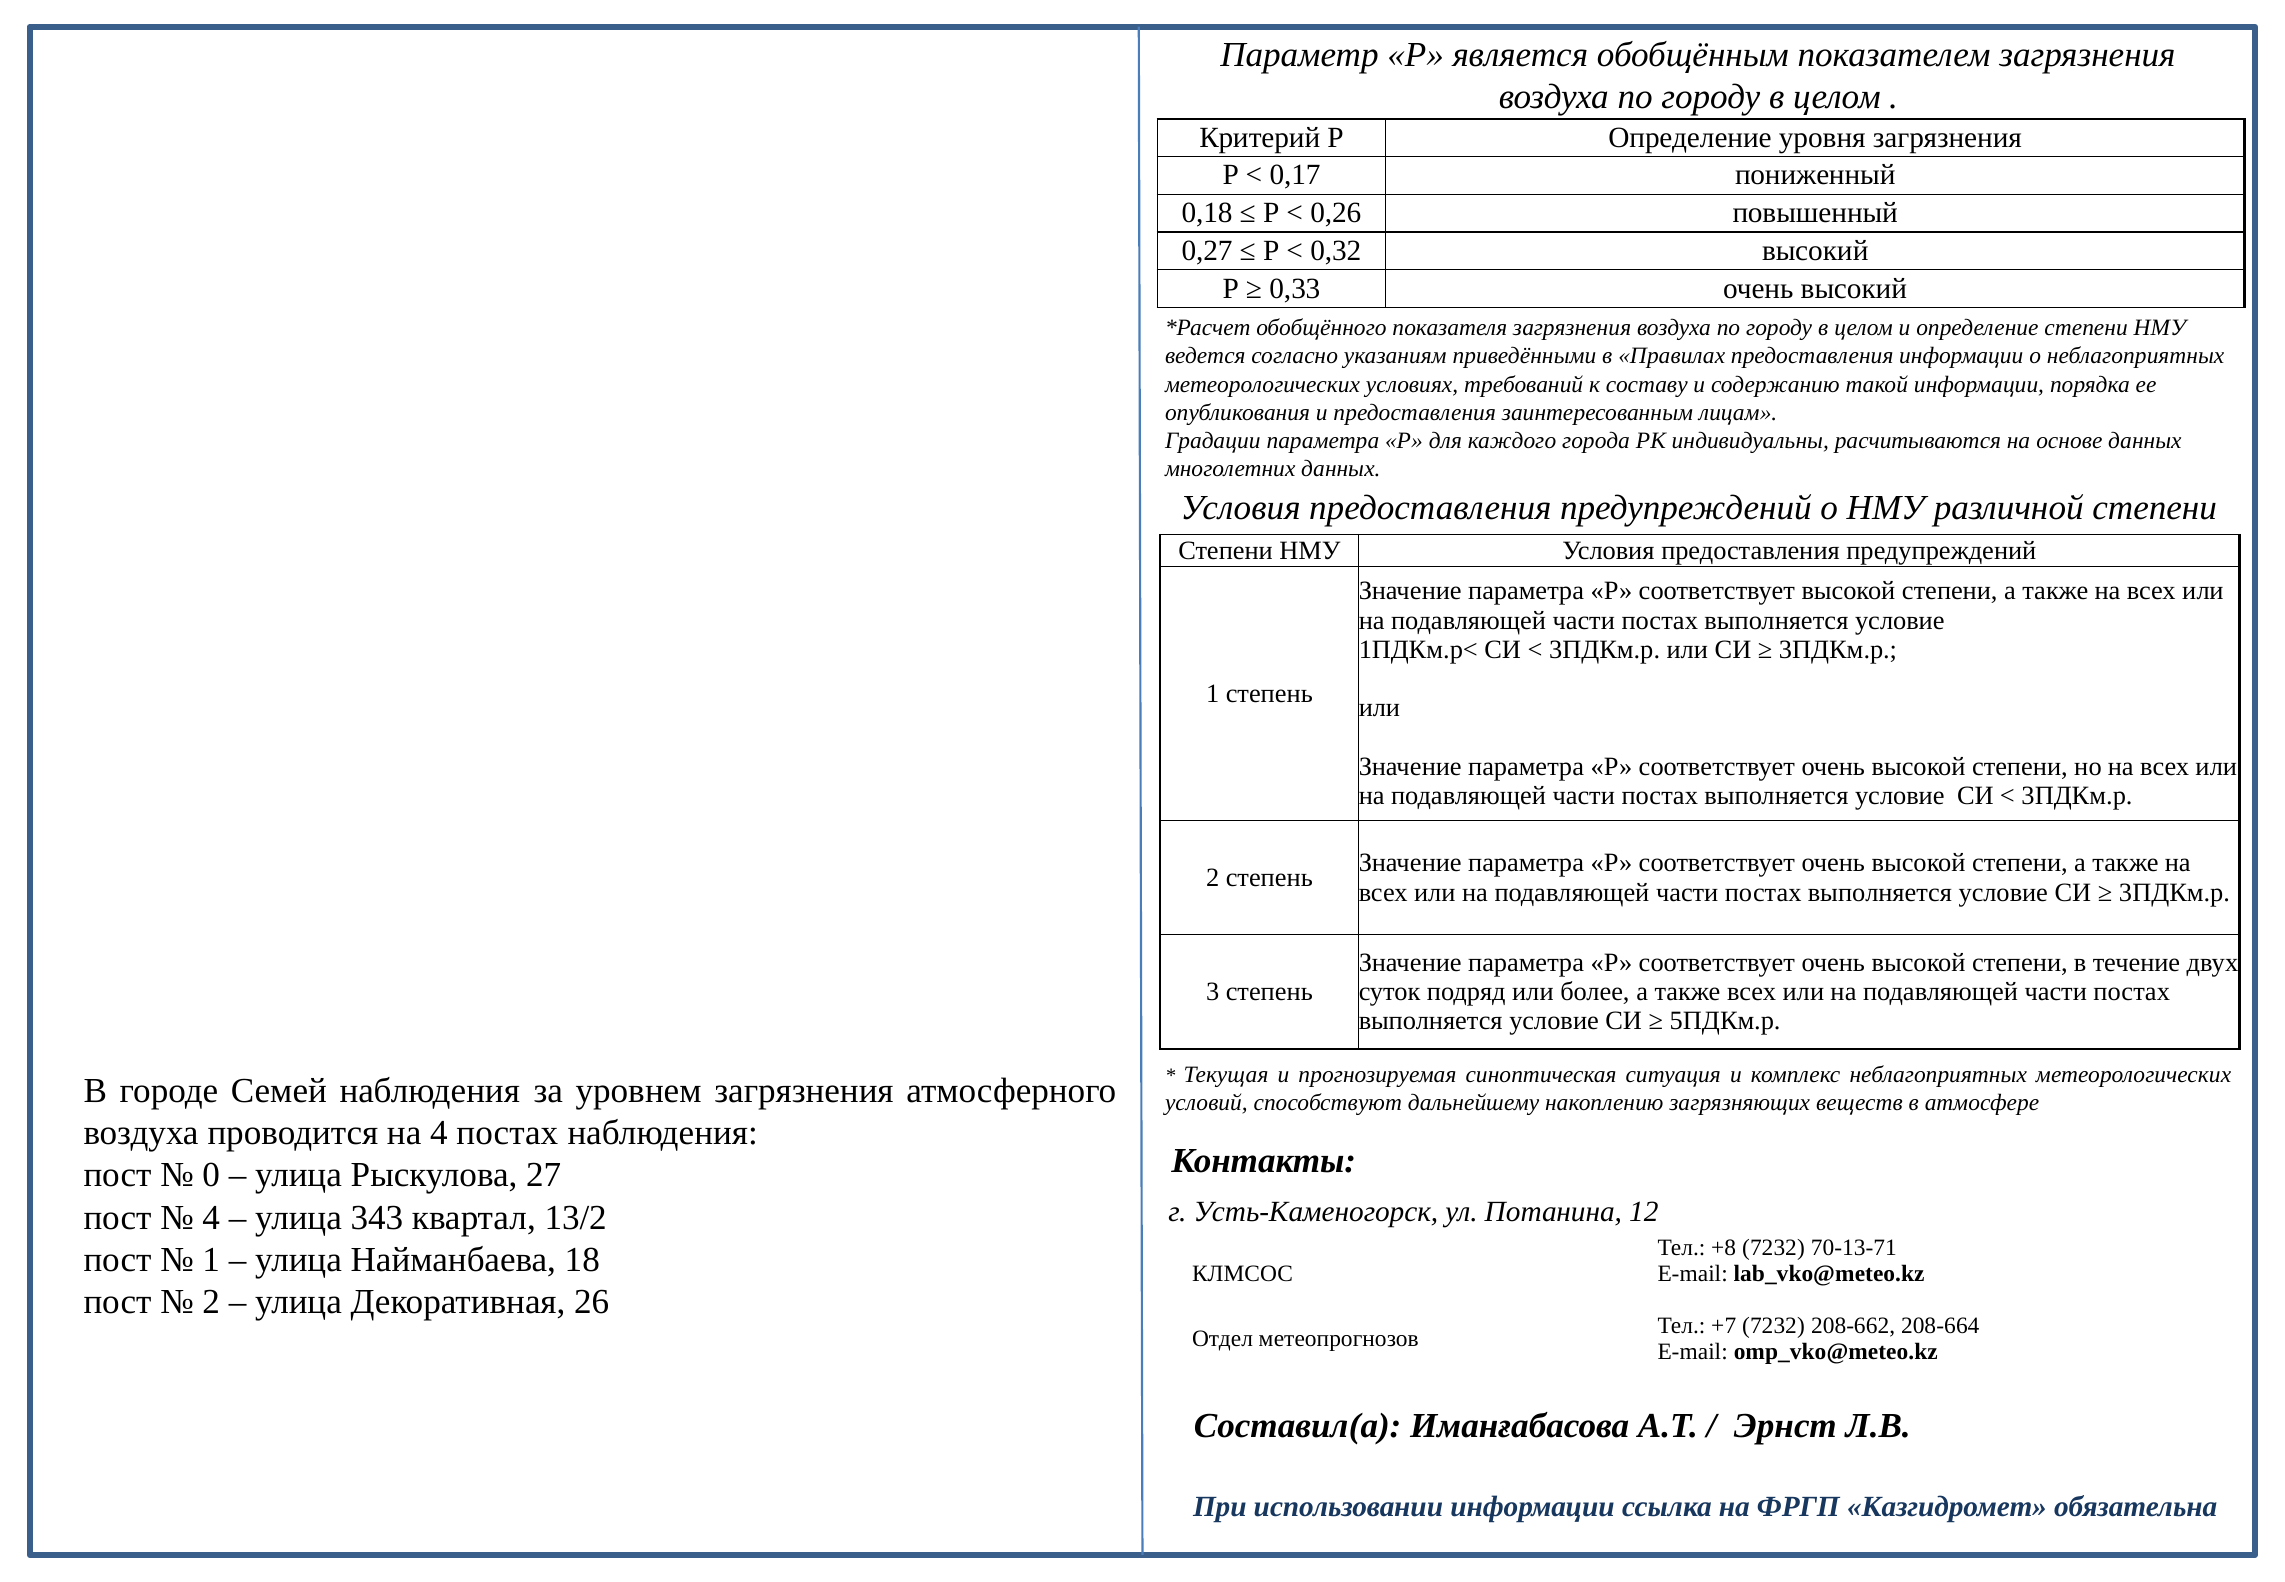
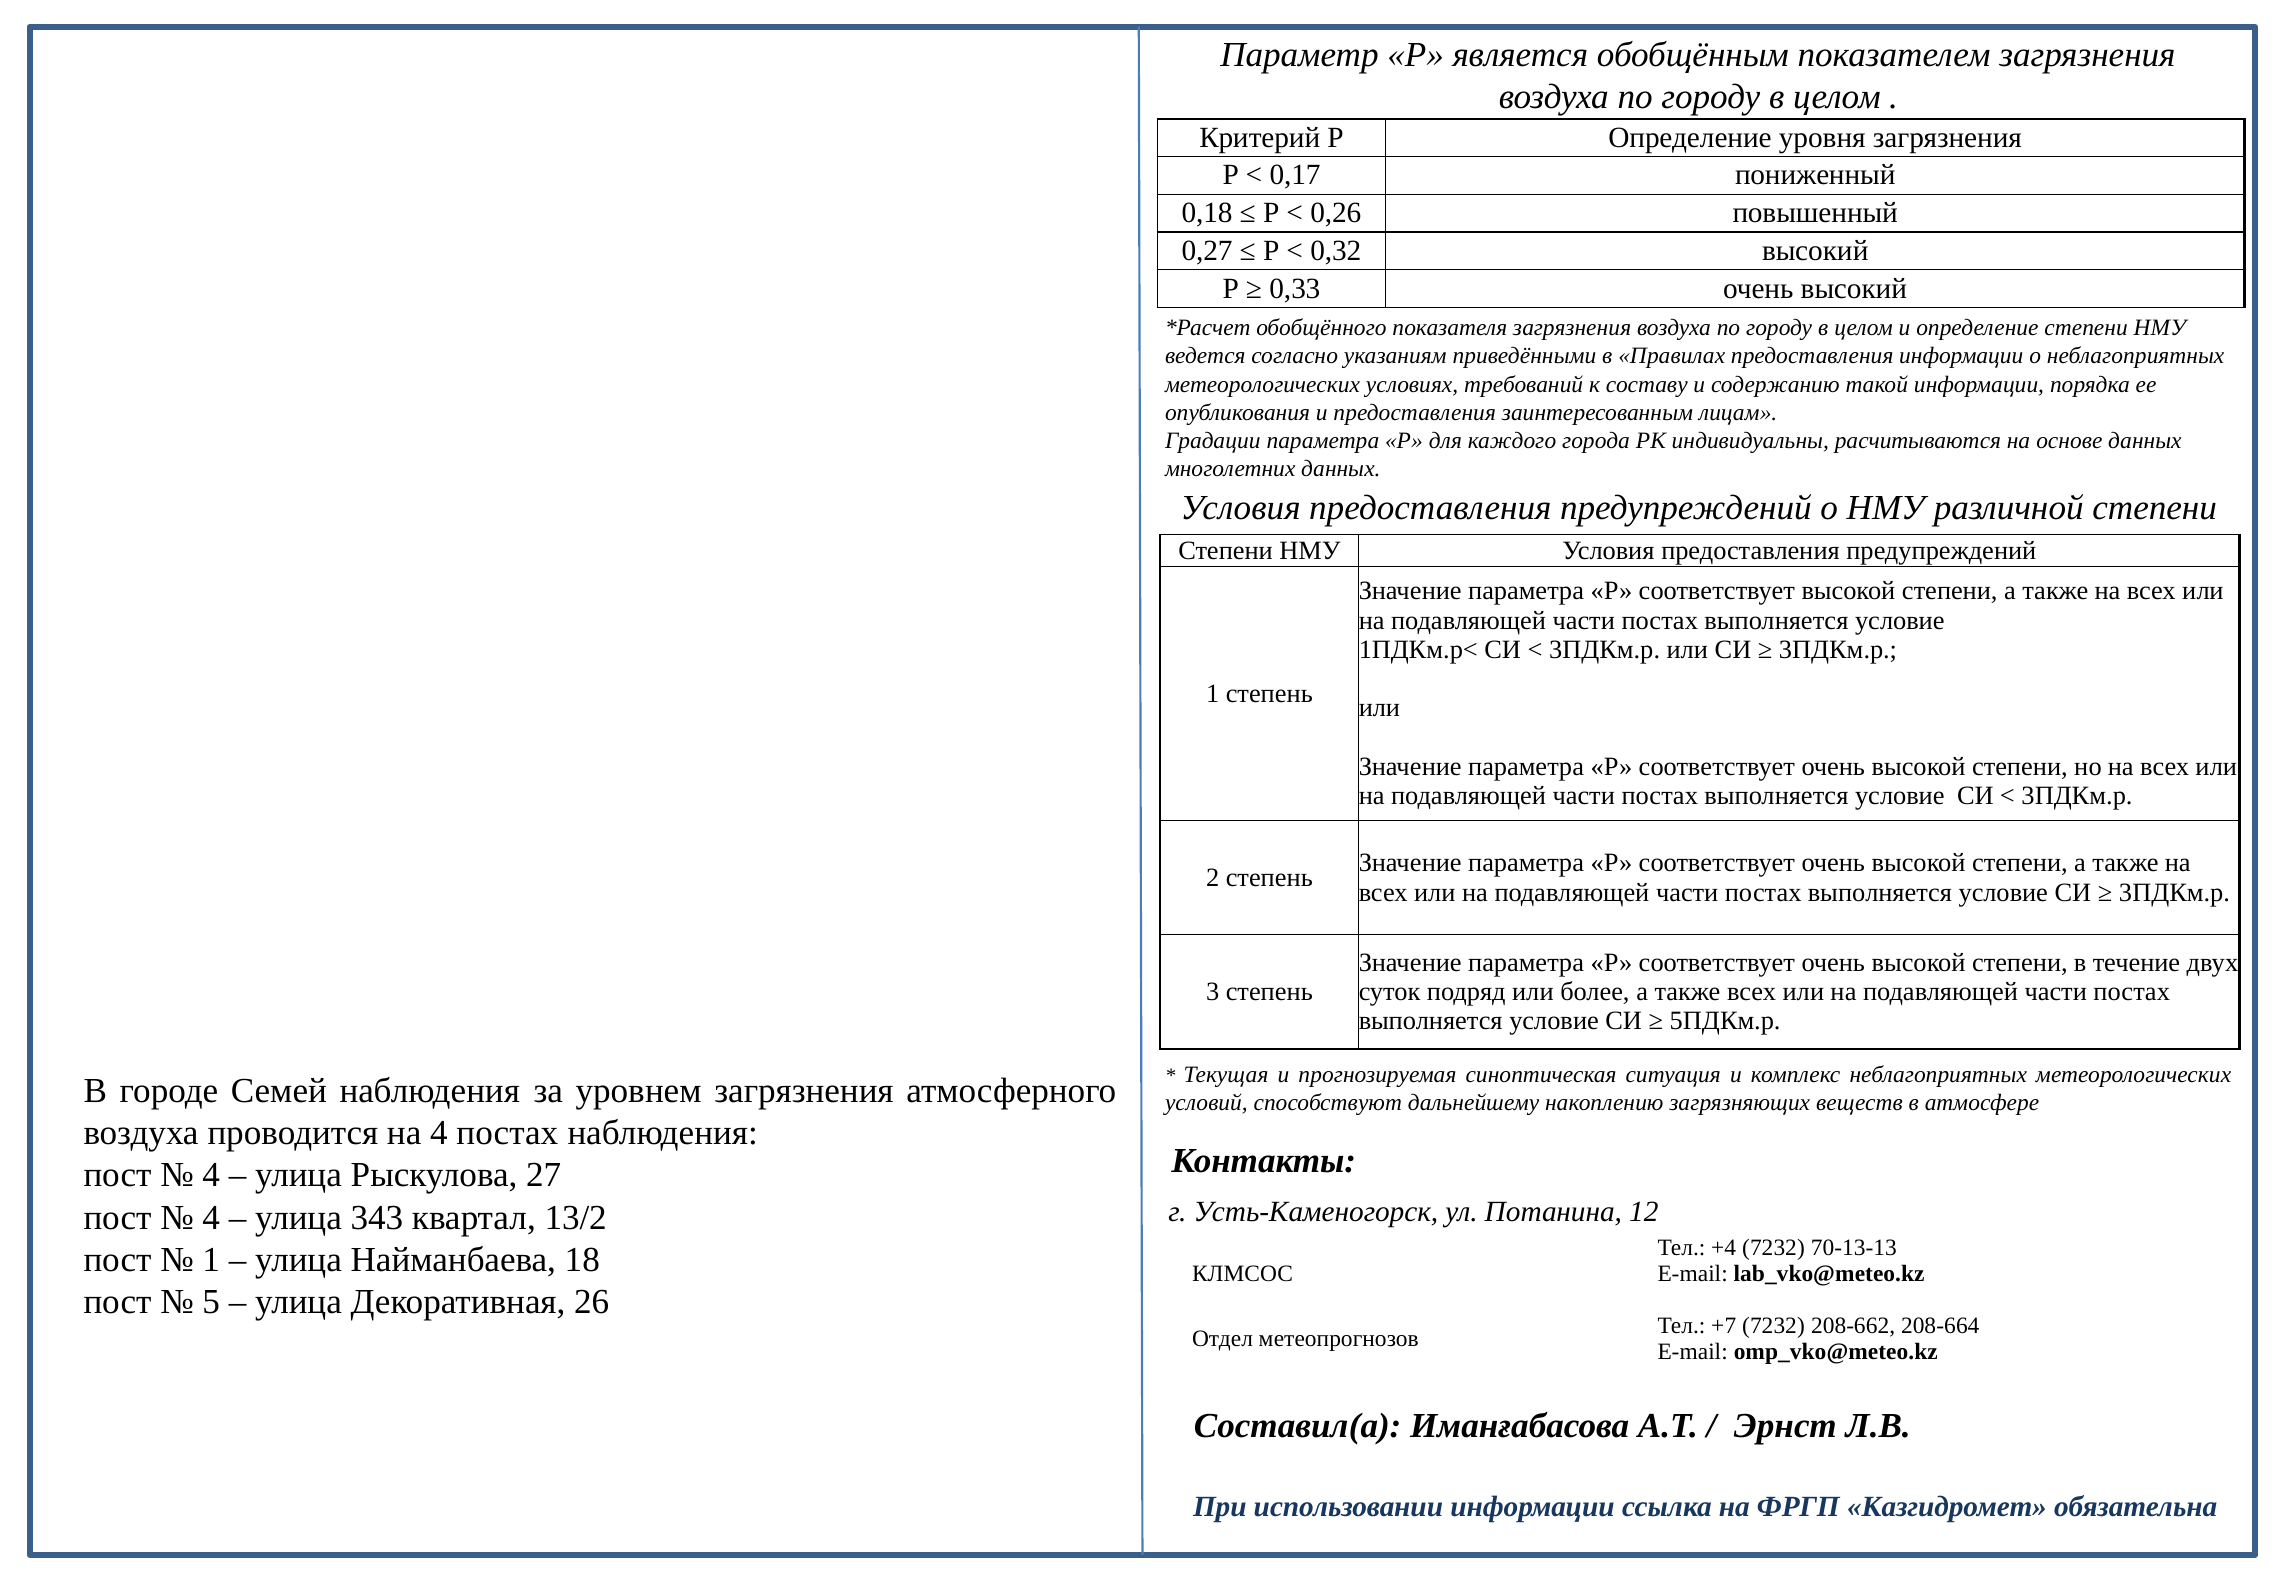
0: 0 -> 4 (211, 1175)
+8: +8 -> +4 (1724, 1248)
70-13-71: 70-13-71 -> 70-13-13 (1854, 1248)
2: 2 -> 5 (211, 1302)
